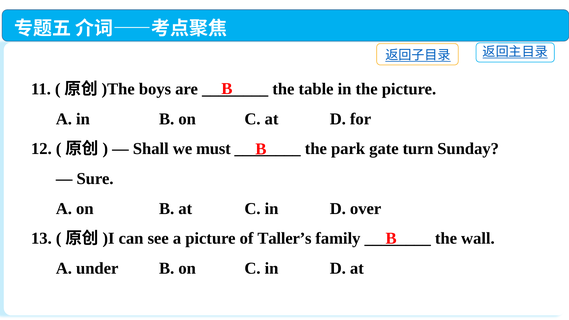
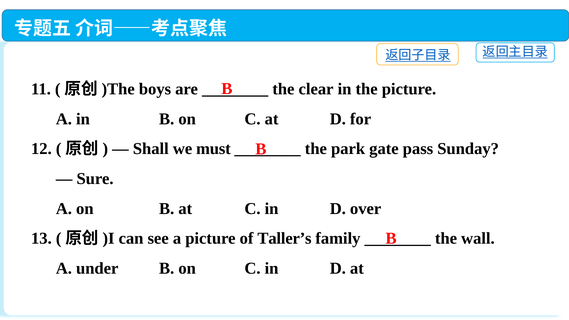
table: table -> clear (316, 89)
turn: turn -> pass (418, 149)
